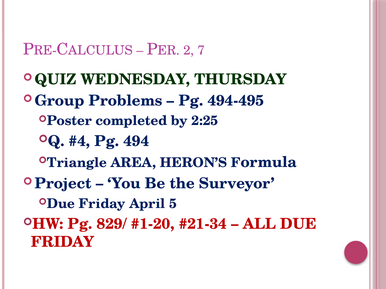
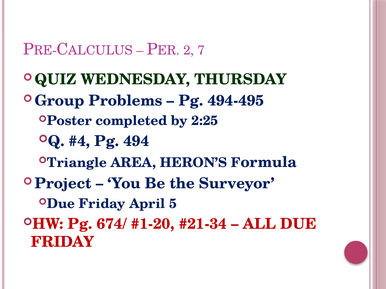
829/: 829/ -> 674/ (112, 224)
